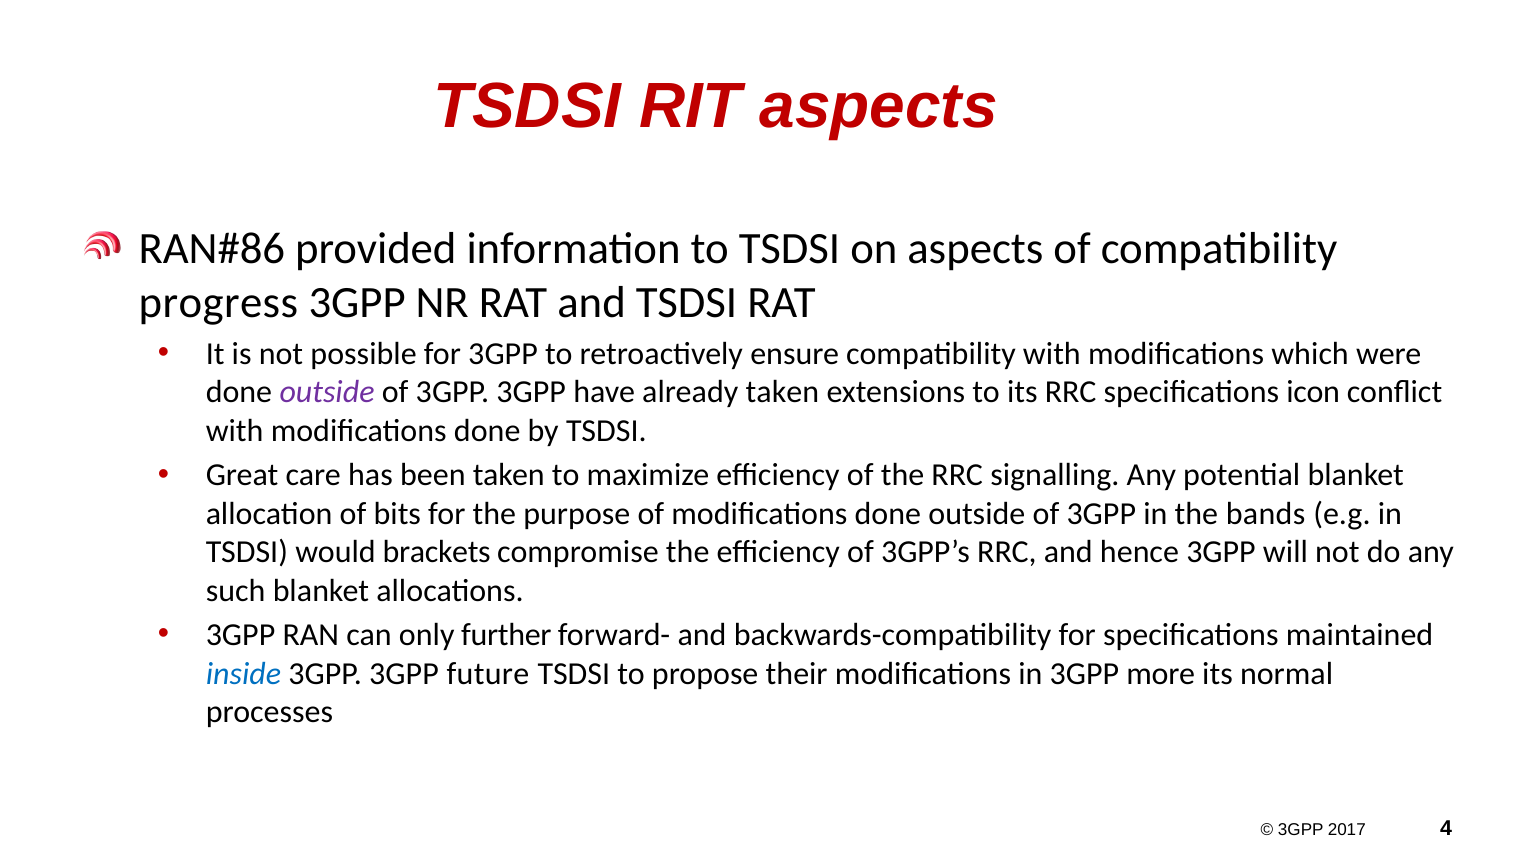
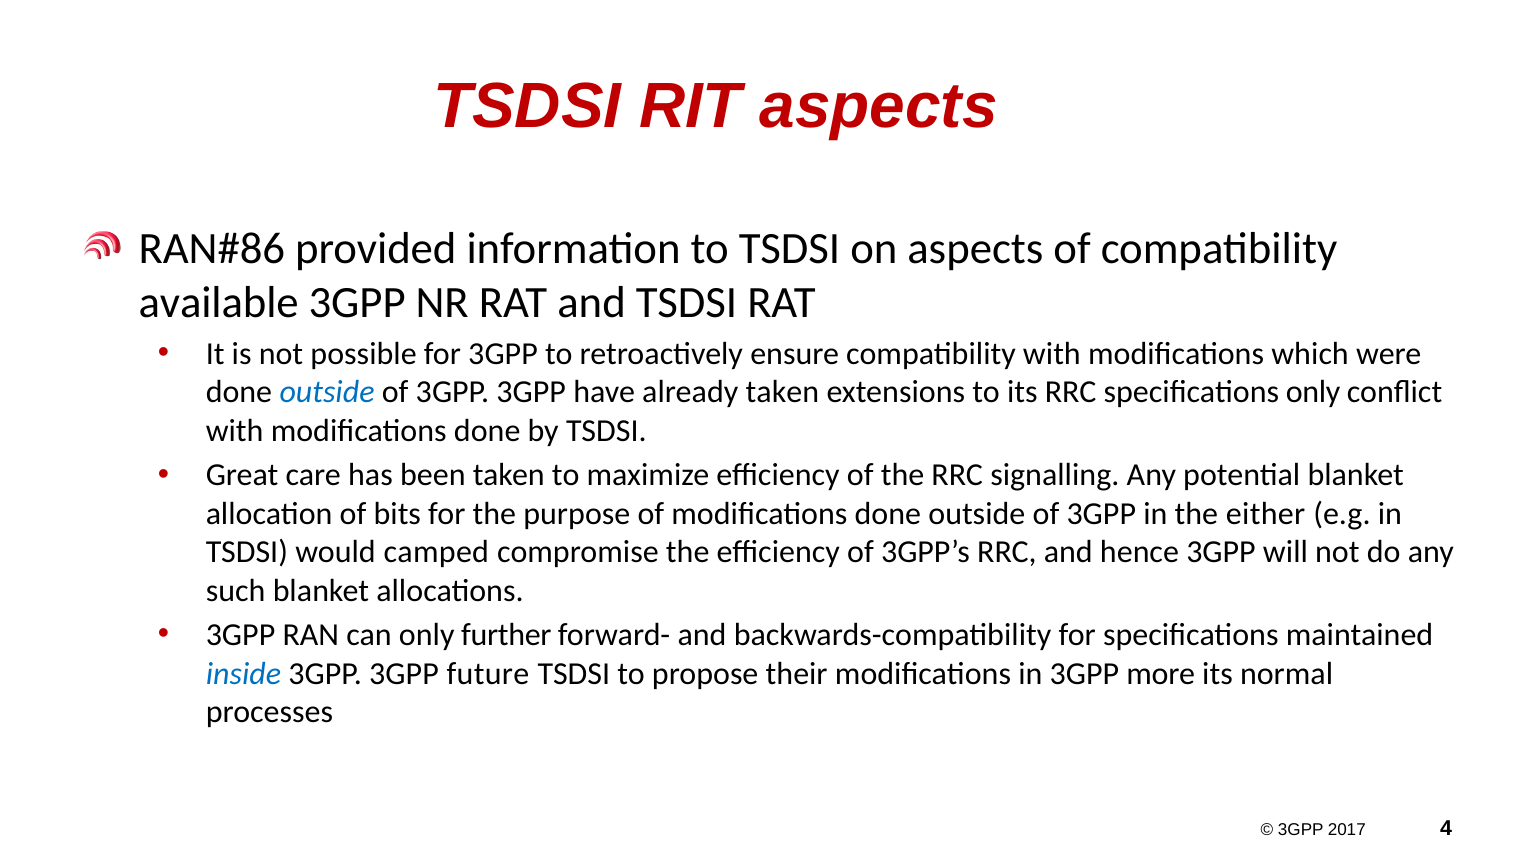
progress: progress -> available (219, 302)
outside colour: purple -> blue (327, 392)
specifications icon: icon -> only (1313, 392)
bands: bands -> either (1266, 514)
brackets: brackets -> camped (436, 552)
